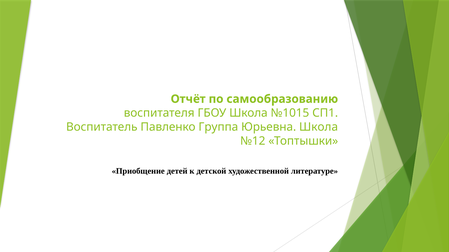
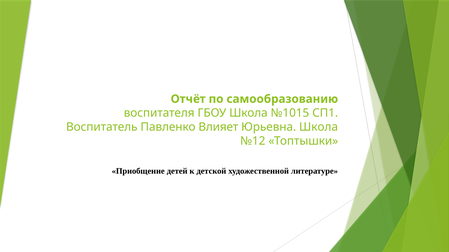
Группа: Группа -> Влияет (218, 127)
